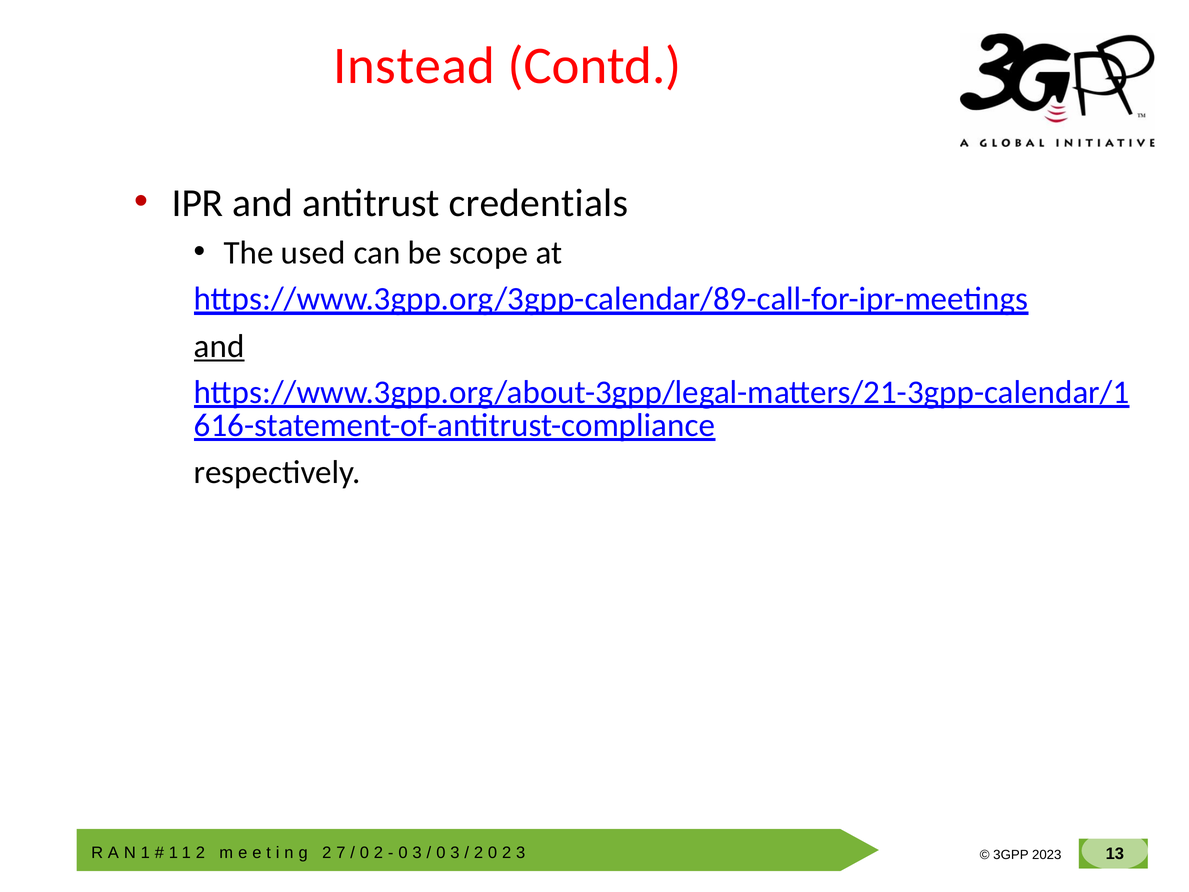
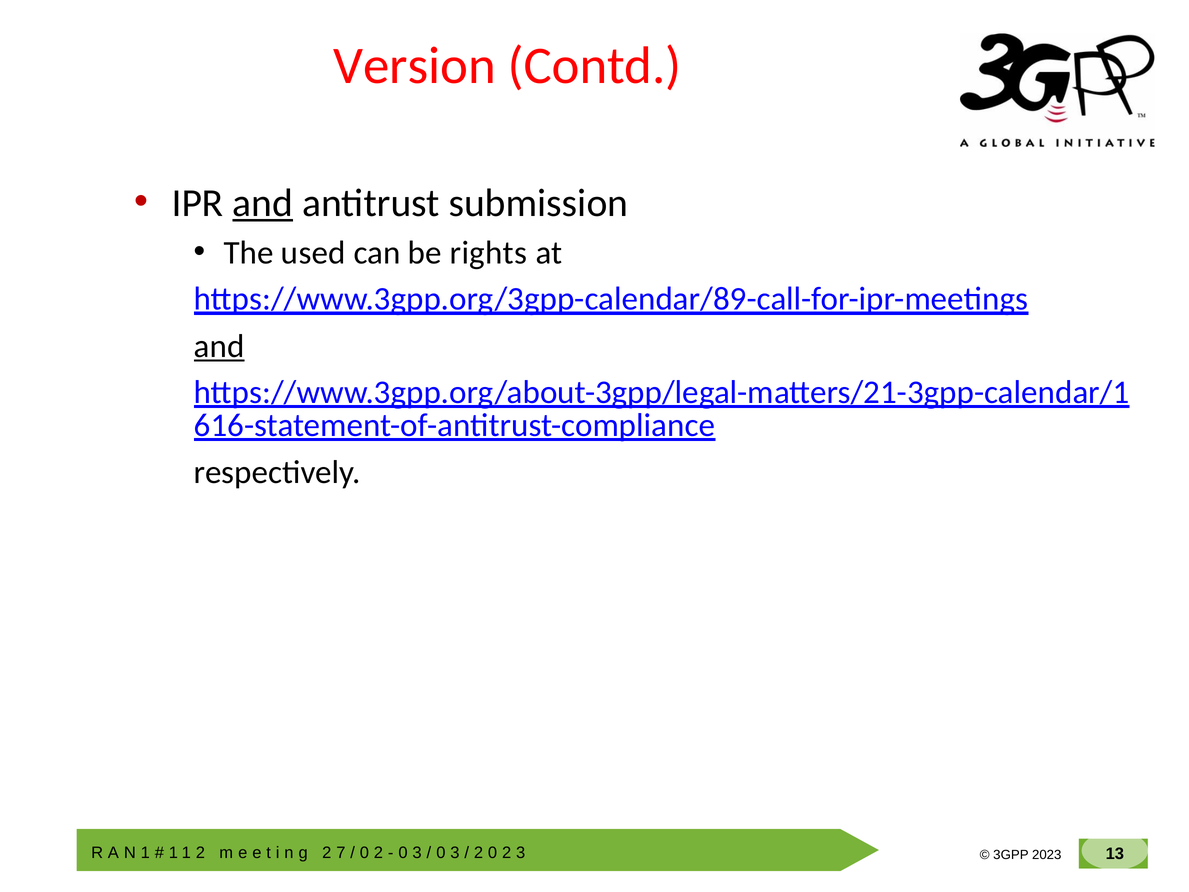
Instead: Instead -> Version (415, 66)
and underline: none -> present (263, 203)
credentials: credentials -> submission (538, 203)
scope: scope -> rights (489, 253)
